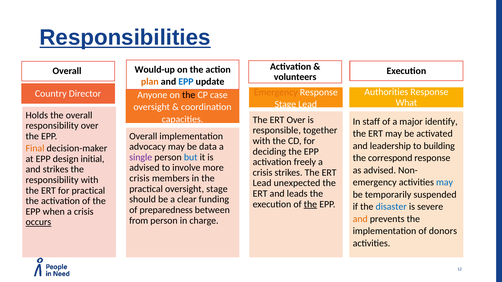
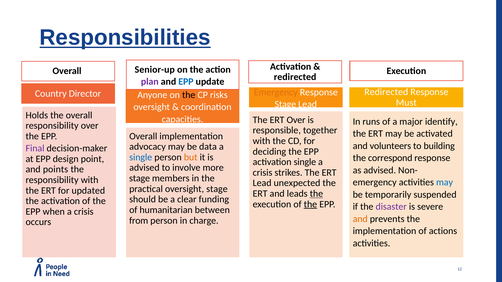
Would-up: Would-up -> Senior-up (155, 70)
volunteers: volunteers -> redirected (295, 77)
plan colour: orange -> purple (150, 82)
Authorities: Authorities -> Redirected (386, 92)
case: case -> risks (219, 95)
What: What -> Must (406, 103)
staff: staff -> runs (371, 122)
leadership: leadership -> volunteers (390, 146)
Final colour: orange -> purple (35, 149)
single colour: purple -> blue (141, 157)
but colour: blue -> orange (191, 157)
initial: initial -> point (92, 159)
activation freely: freely -> single (305, 162)
and strikes: strikes -> points (56, 170)
crisis: crisis -> stage (140, 179)
for practical: practical -> updated (88, 191)
the underline: none -> present (316, 194)
disaster colour: blue -> purple (391, 207)
preparedness: preparedness -> humanitarian (166, 210)
occurs underline: present -> none (38, 222)
donors: donors -> actions (443, 231)
